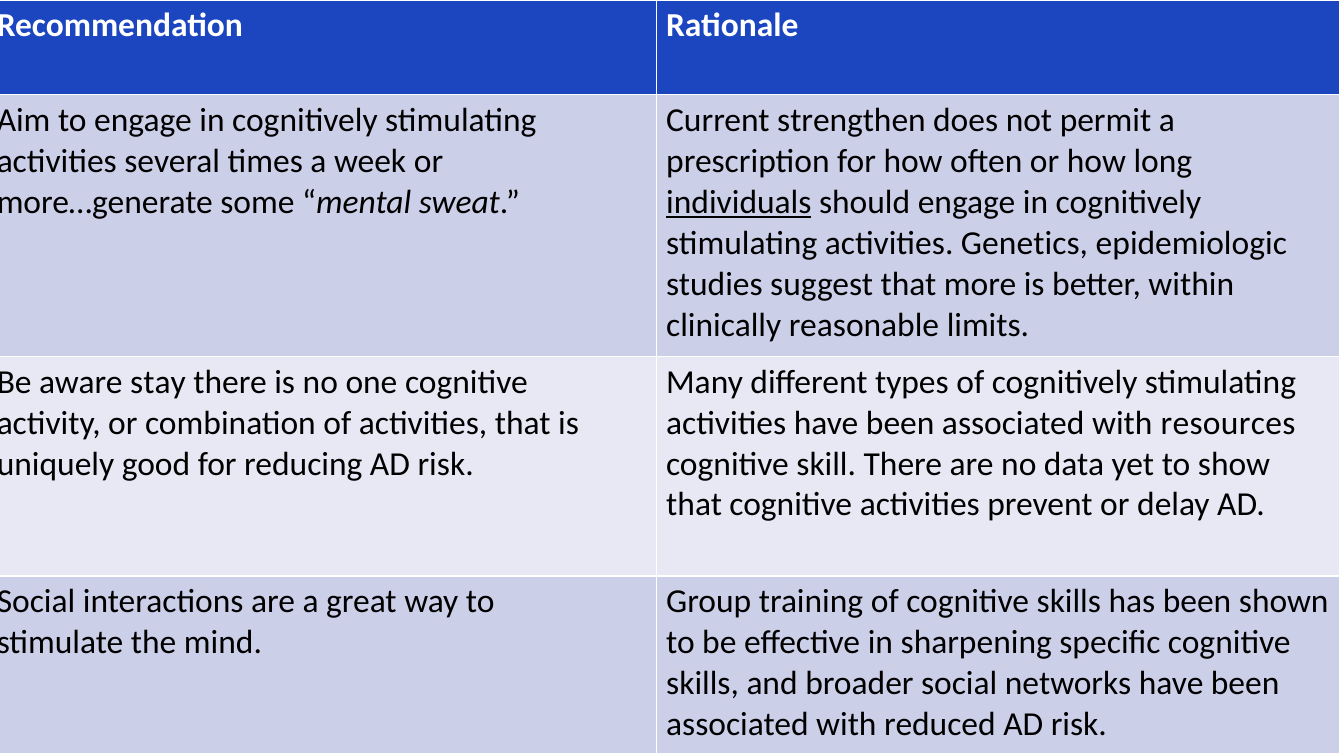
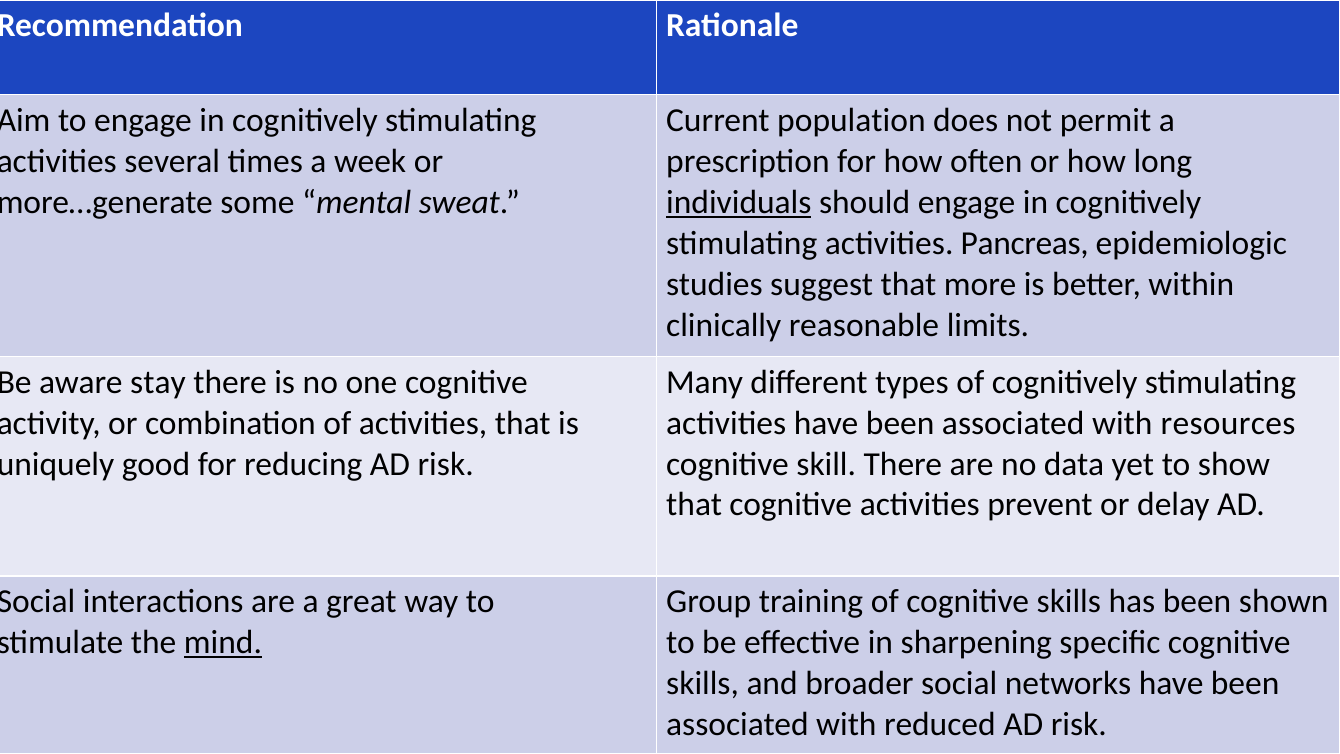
strengthen: strengthen -> population (851, 121)
Genetics: Genetics -> Pancreas (1025, 243)
mind underline: none -> present (223, 643)
